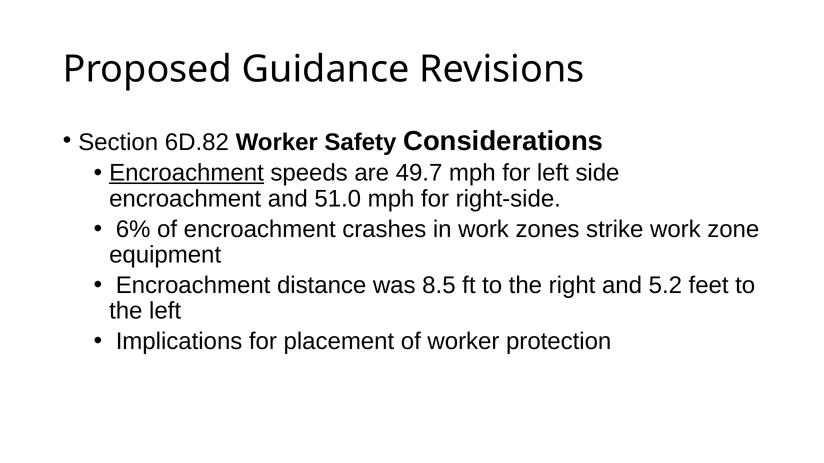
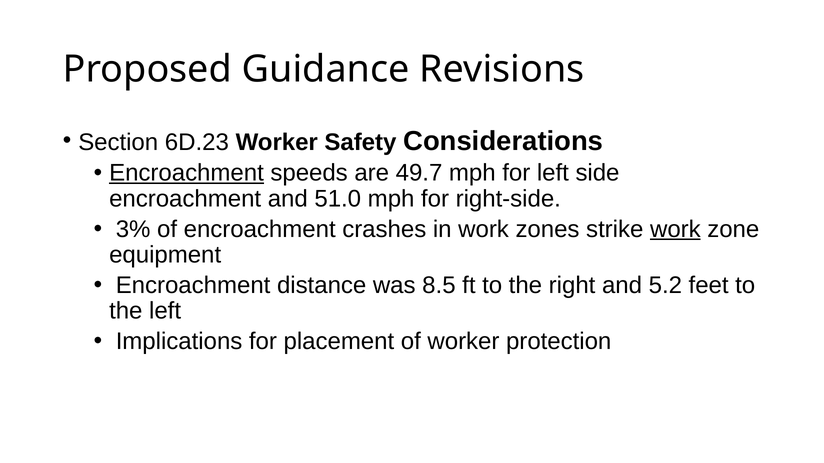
6D.82: 6D.82 -> 6D.23 (197, 142)
6%: 6% -> 3% (133, 229)
work underline: none -> present (675, 229)
